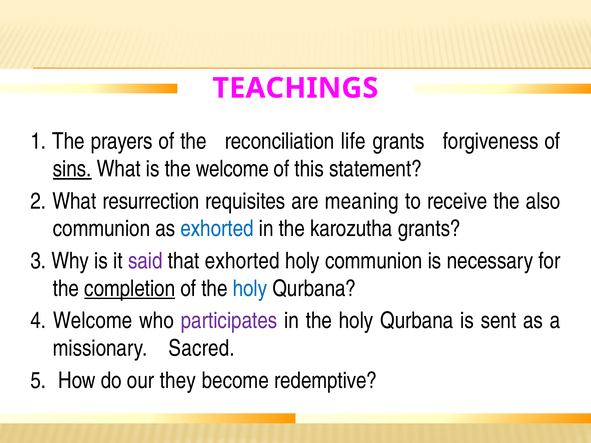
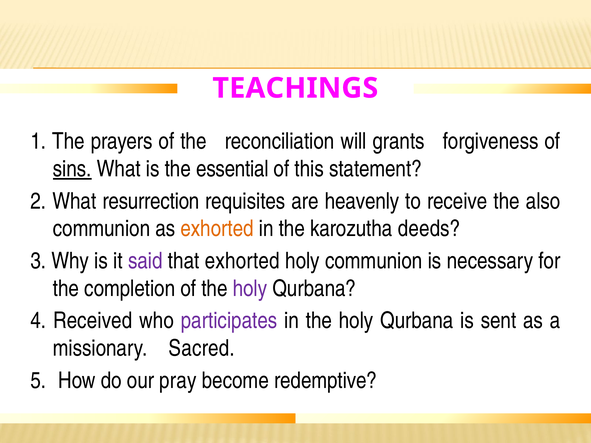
life: life -> will (353, 141)
the welcome: welcome -> essential (232, 169)
meaning: meaning -> heavenly (362, 201)
exhorted colour: blue -> orange (217, 229)
karozutha grants: grants -> deeds (429, 229)
completion underline: present -> none (130, 289)
holy colour: blue -> purple (250, 289)
4 Welcome: Welcome -> Received (93, 321)
they: they -> pray (178, 381)
